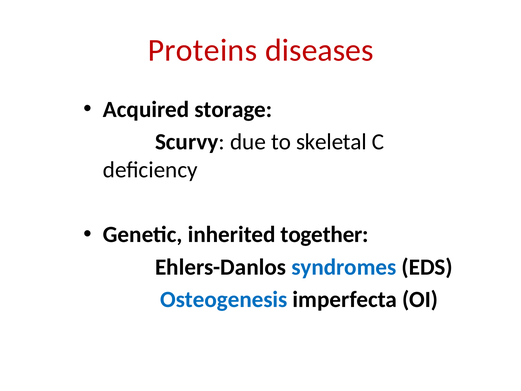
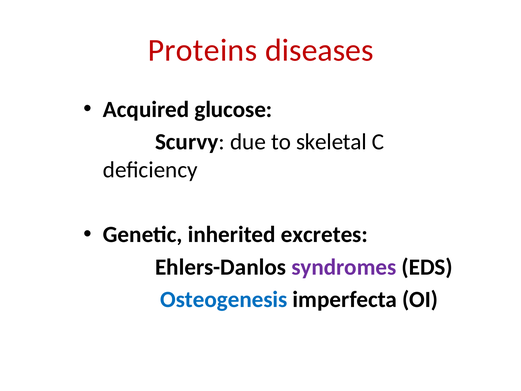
storage: storage -> glucose (233, 109)
together: together -> excretes (324, 234)
syndromes colour: blue -> purple (344, 267)
